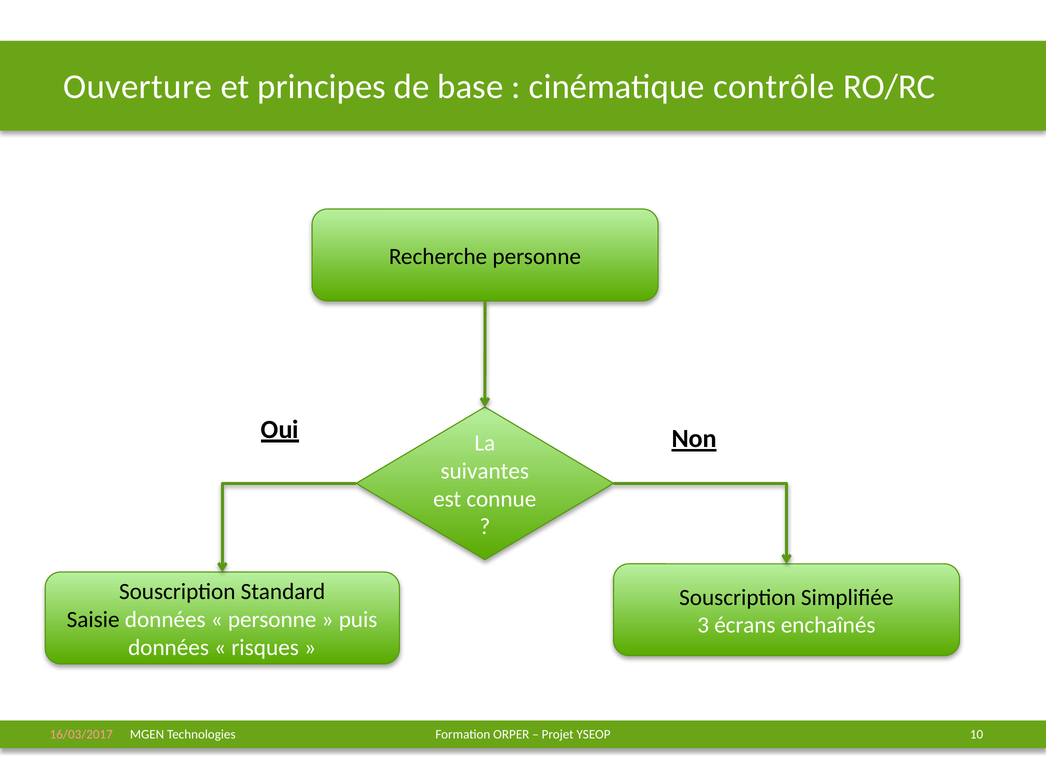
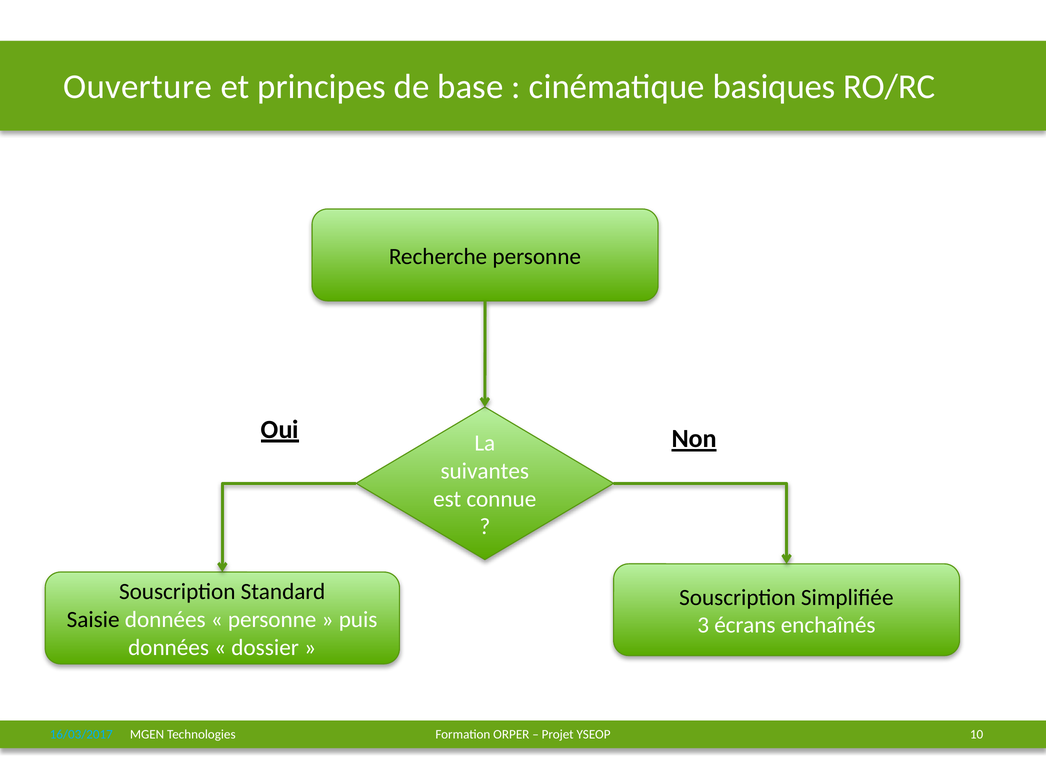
contrôle: contrôle -> basiques (774, 87)
risques: risques -> dossier (265, 648)
16/03/2017 colour: pink -> light blue (81, 735)
